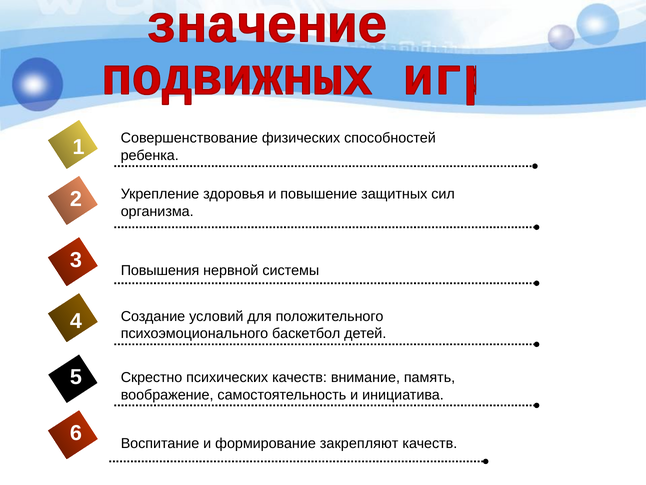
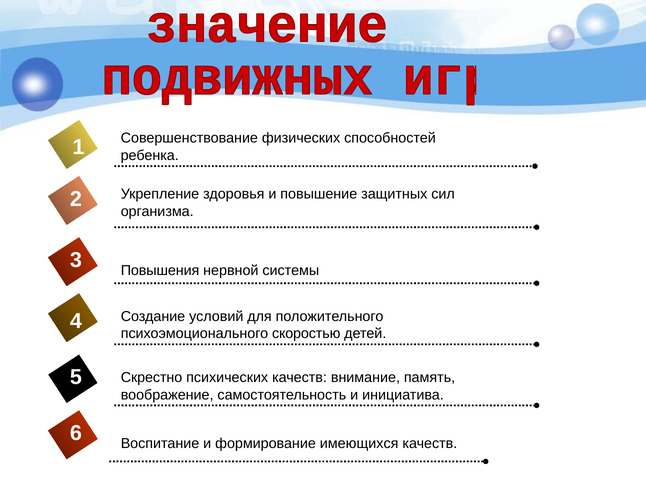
баскетбол: баскетбол -> скоростью (306, 333)
закрепляют: закрепляют -> имеющихся (359, 443)
